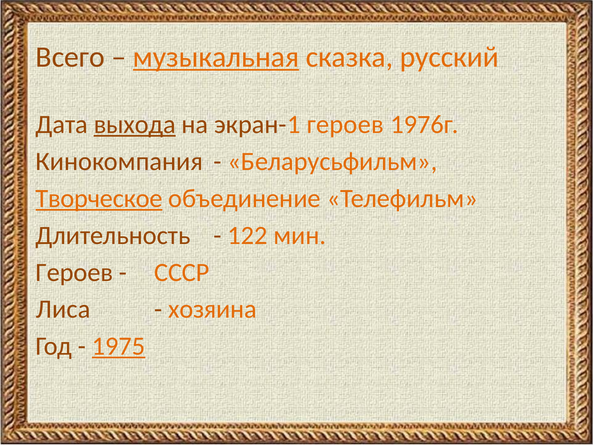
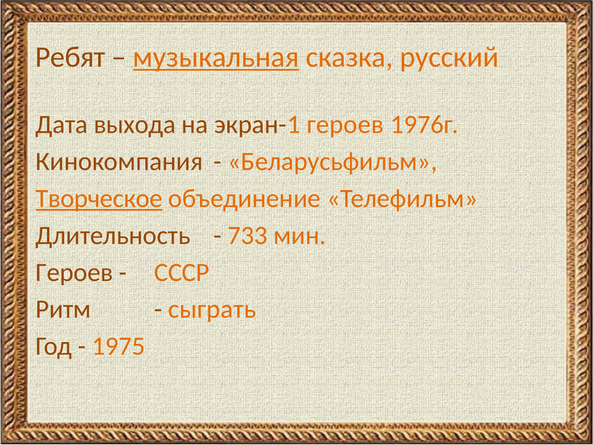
Всего: Всего -> Ребят (70, 57)
выхода underline: present -> none (135, 124)
122: 122 -> 733 (248, 235)
Лиса: Лиса -> Ритм (63, 309)
хозяина: хозяина -> сыграть (212, 309)
1975 underline: present -> none (119, 346)
